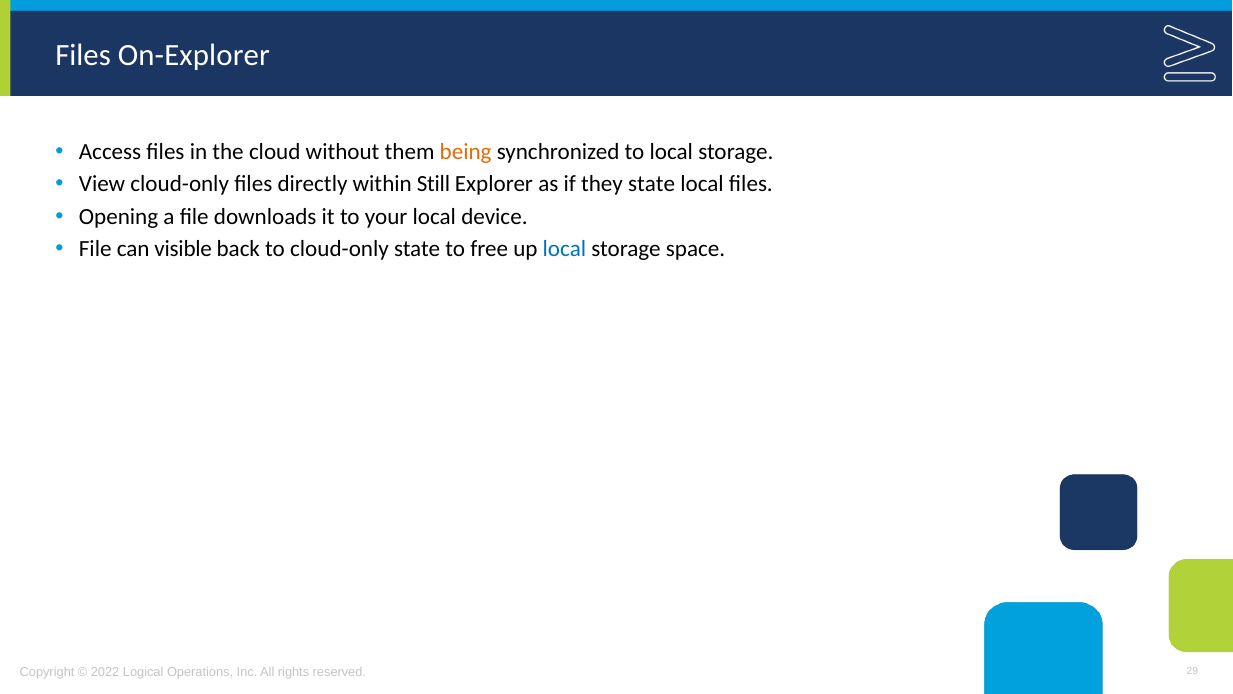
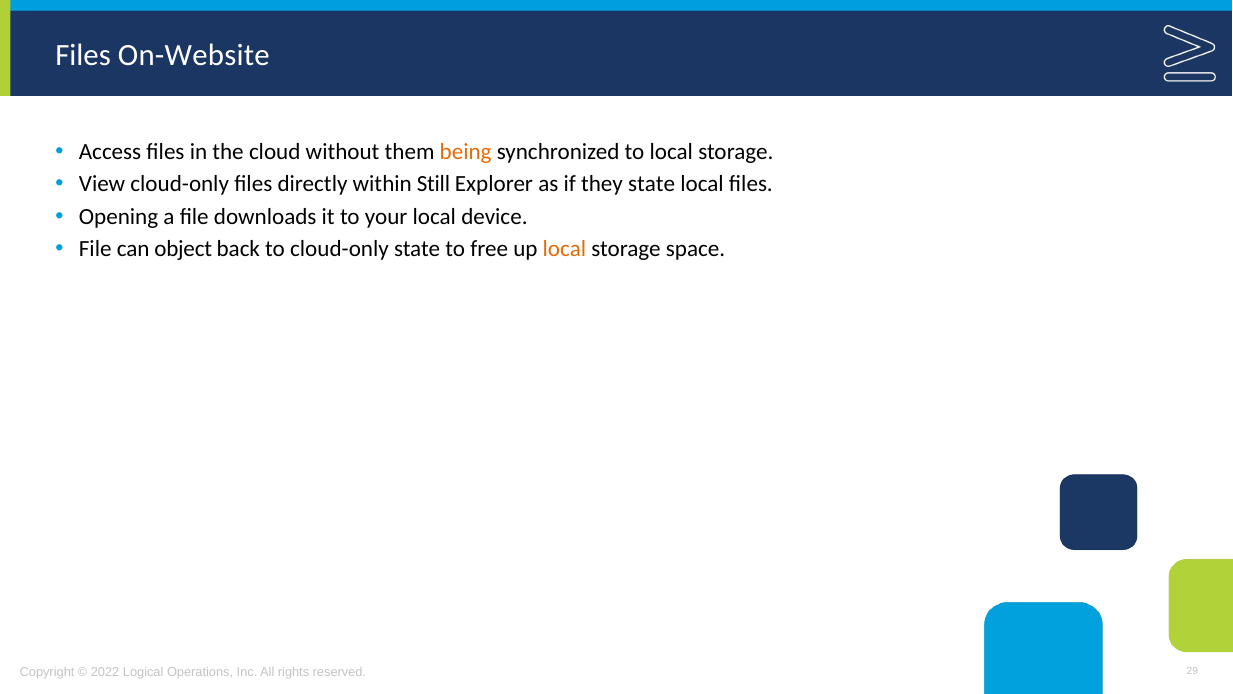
On-Explorer: On-Explorer -> On-Website (194, 55)
visible: visible -> object (183, 249)
local colour: blue -> orange (564, 249)
